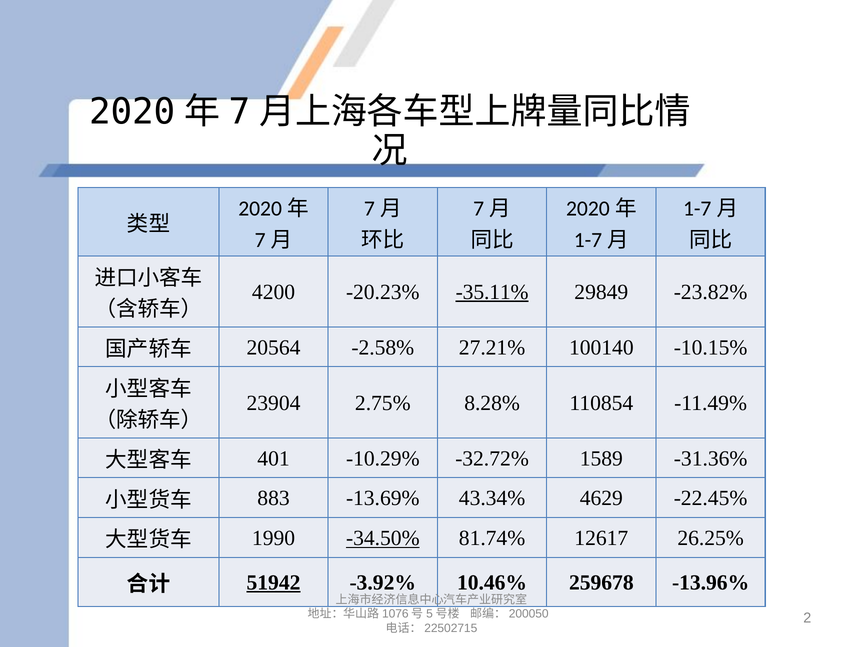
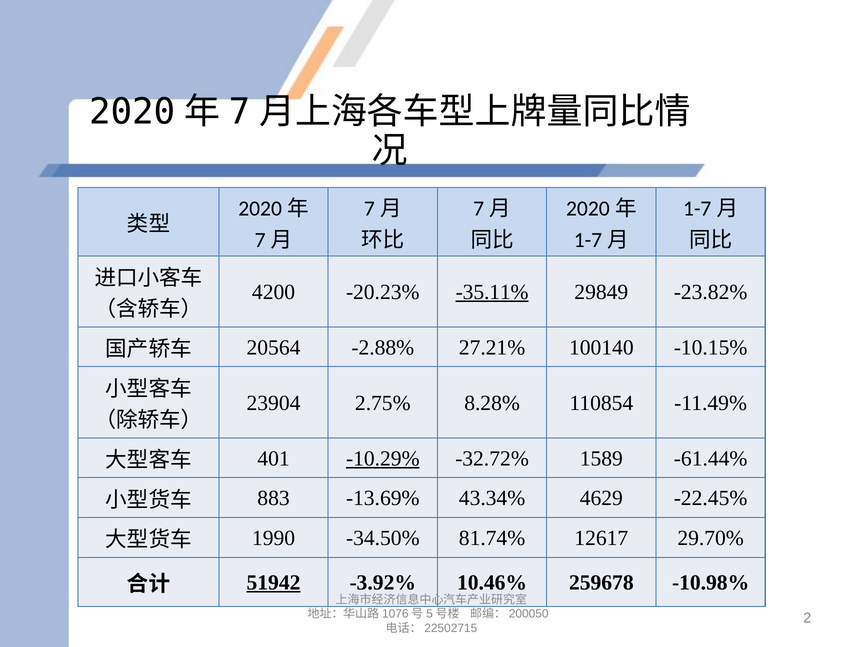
-2.58%: -2.58% -> -2.88% (383, 348)
-10.29% underline: none -> present (383, 459)
-31.36%: -31.36% -> -61.44% (711, 459)
-34.50% underline: present -> none (383, 538)
26.25%: 26.25% -> 29.70% (711, 538)
-13.96%: -13.96% -> -10.98% (711, 583)
